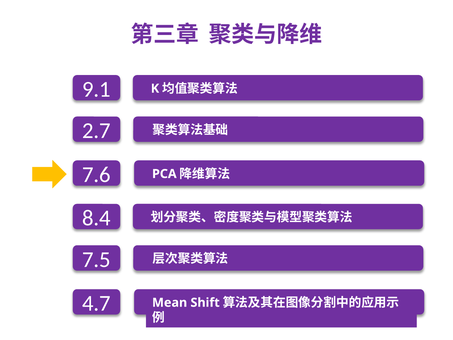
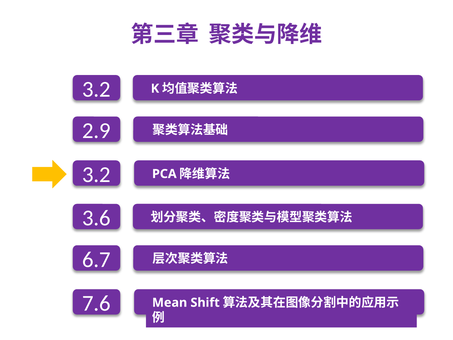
9.1: 9.1 -> 3.2 (96, 89)
2.7: 2.7 -> 2.9 (96, 131)
7.6: 7.6 -> 3.2 (96, 175)
8.4: 8.4 -> 3.6 (96, 218)
7.5: 7.5 -> 6.7 (96, 259)
4.7: 4.7 -> 7.6 (96, 303)
